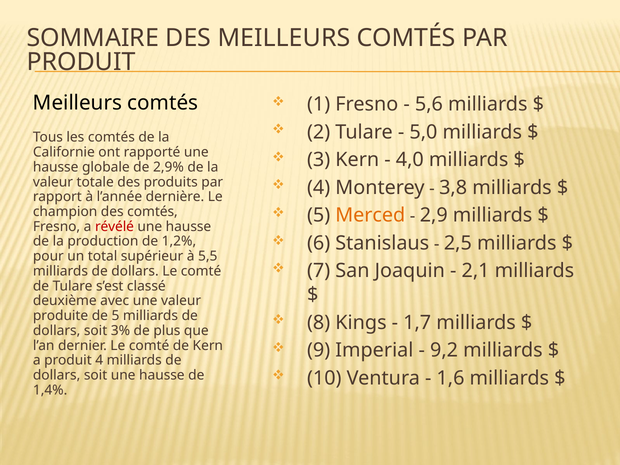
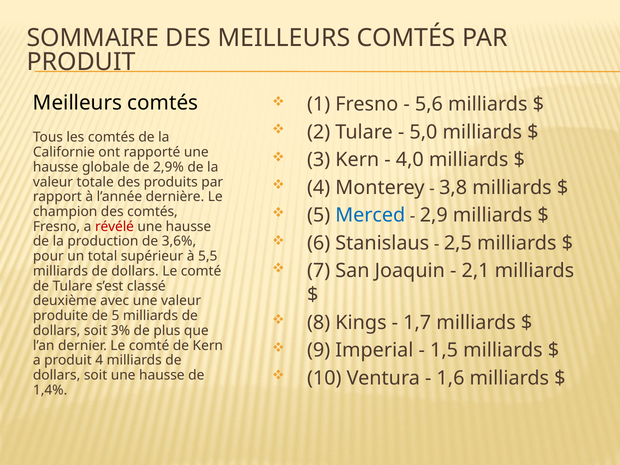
Merced colour: orange -> blue (370, 215)
1,2%: 1,2% -> 3,6% (179, 241)
9,2: 9,2 -> 1,5 (444, 350)
